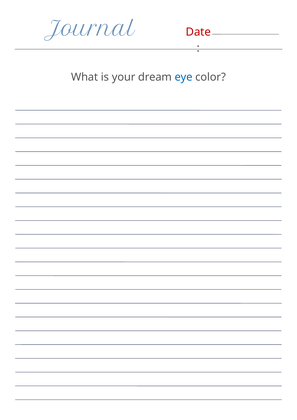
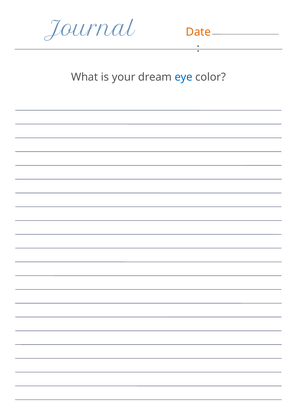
Date colour: red -> orange (198, 32)
